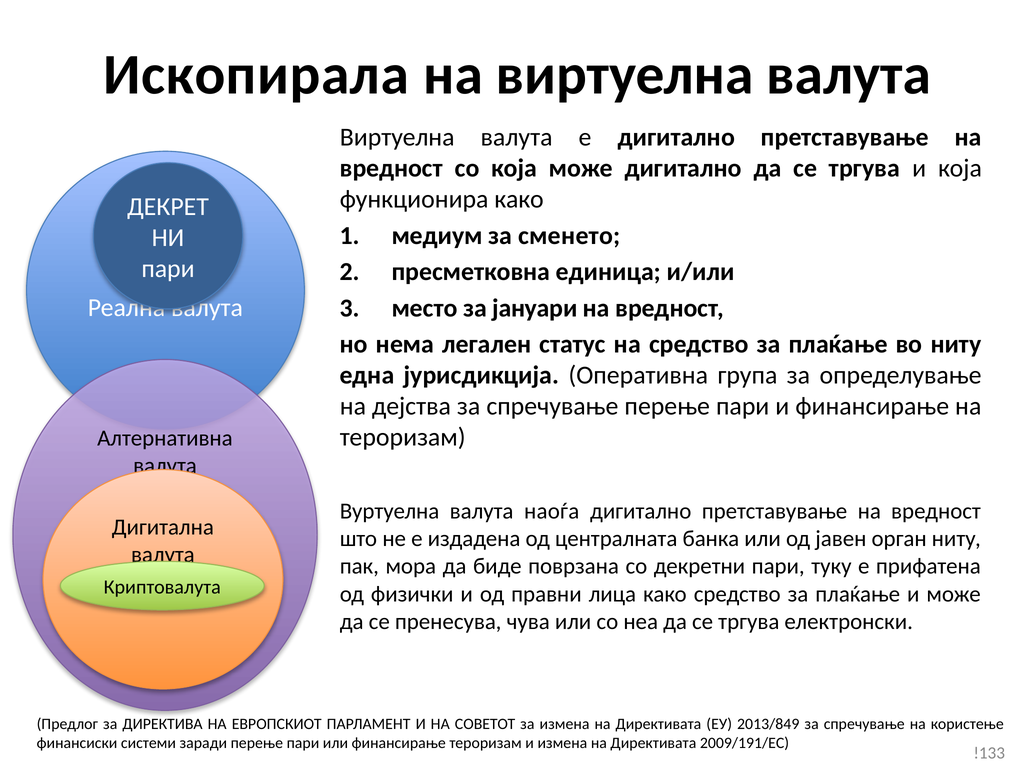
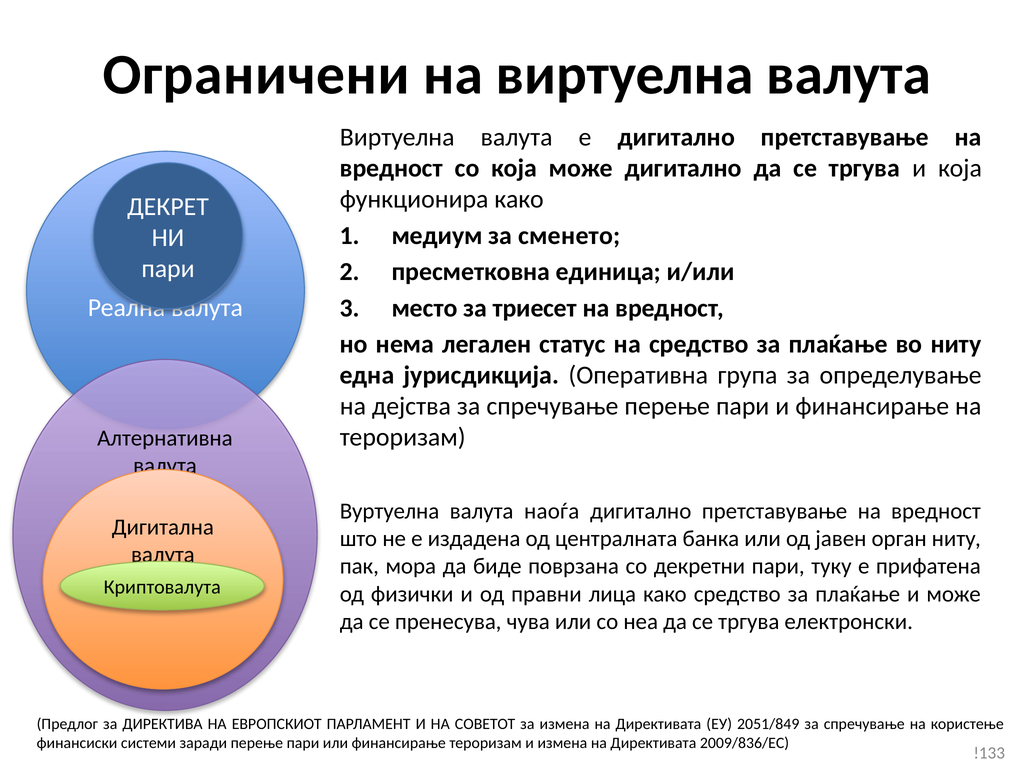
Ископирала: Ископирала -> Ограничени (256, 75)
јануари: јануари -> триесет (535, 308)
2013/849: 2013/849 -> 2051/849 (768, 724)
2009/191/EC: 2009/191/EC -> 2009/836/EC (745, 743)
